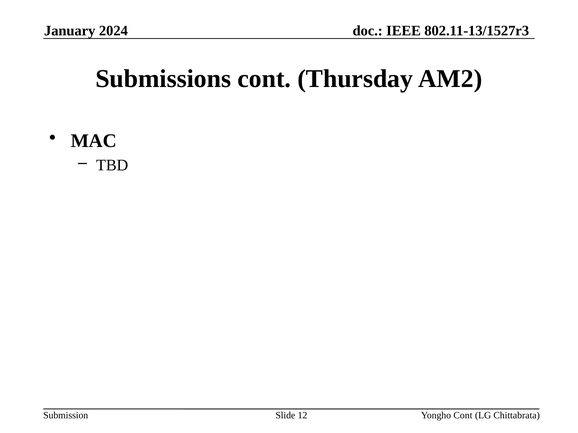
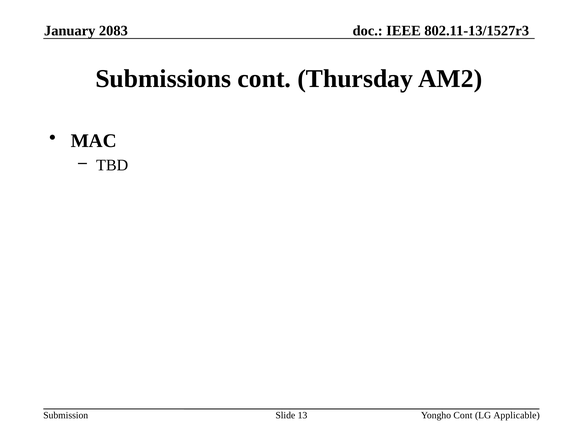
2024: 2024 -> 2083 (113, 31)
12: 12 -> 13 (302, 416)
Chittabrata: Chittabrata -> Applicable (517, 416)
